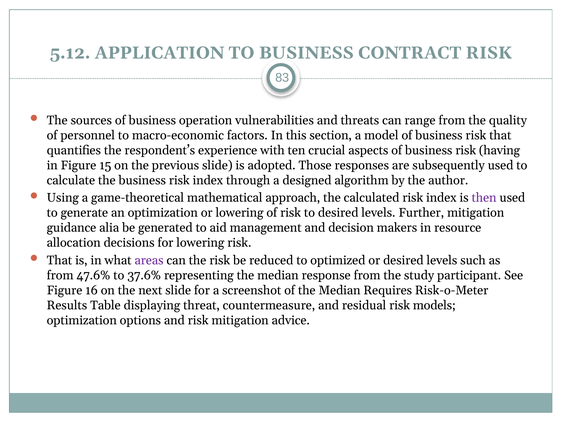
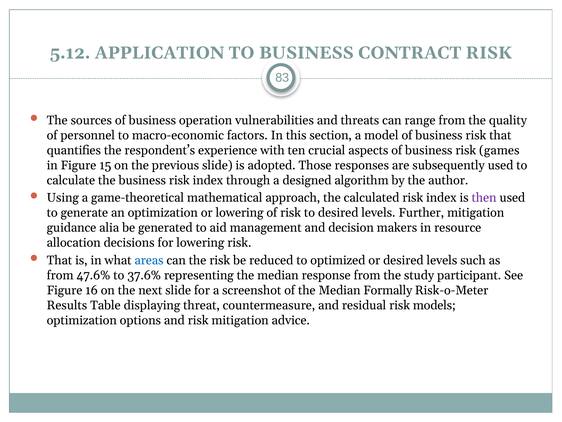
having: having -> games (499, 150)
areas colour: purple -> blue (149, 260)
Requires: Requires -> Formally (388, 290)
